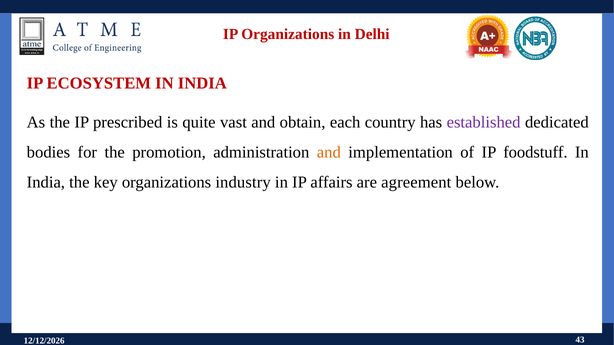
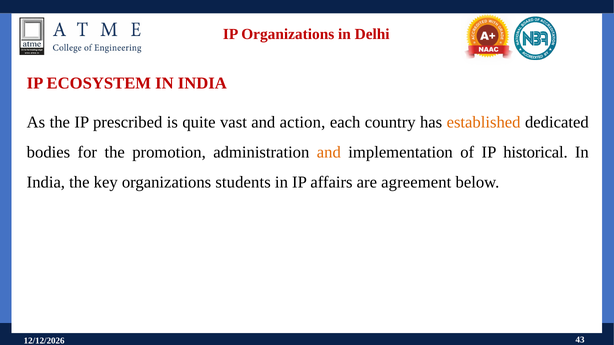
obtain: obtain -> action (303, 122)
established colour: purple -> orange (484, 122)
foodstuff: foodstuff -> historical (535, 152)
industry: industry -> students (243, 182)
